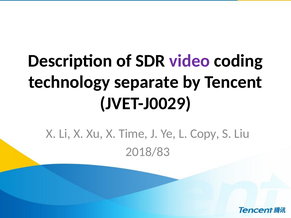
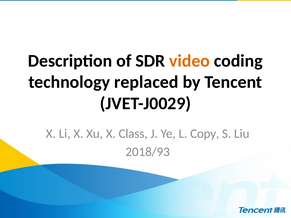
video colour: purple -> orange (190, 61)
separate: separate -> replaced (146, 82)
Time: Time -> Class (133, 134)
2018/83: 2018/83 -> 2018/93 (148, 152)
